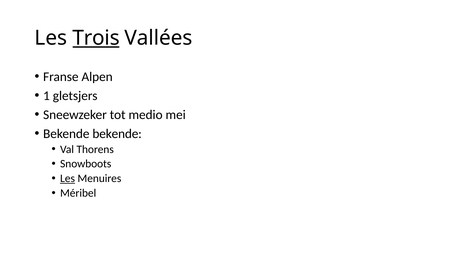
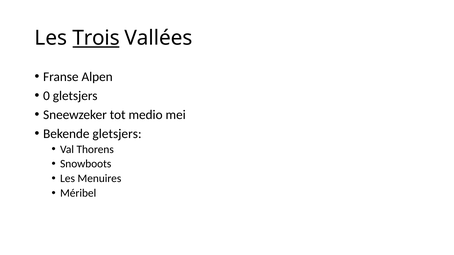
1: 1 -> 0 (46, 96)
Bekende bekende: bekende -> gletsjers (117, 134)
Les underline: present -> none (68, 179)
